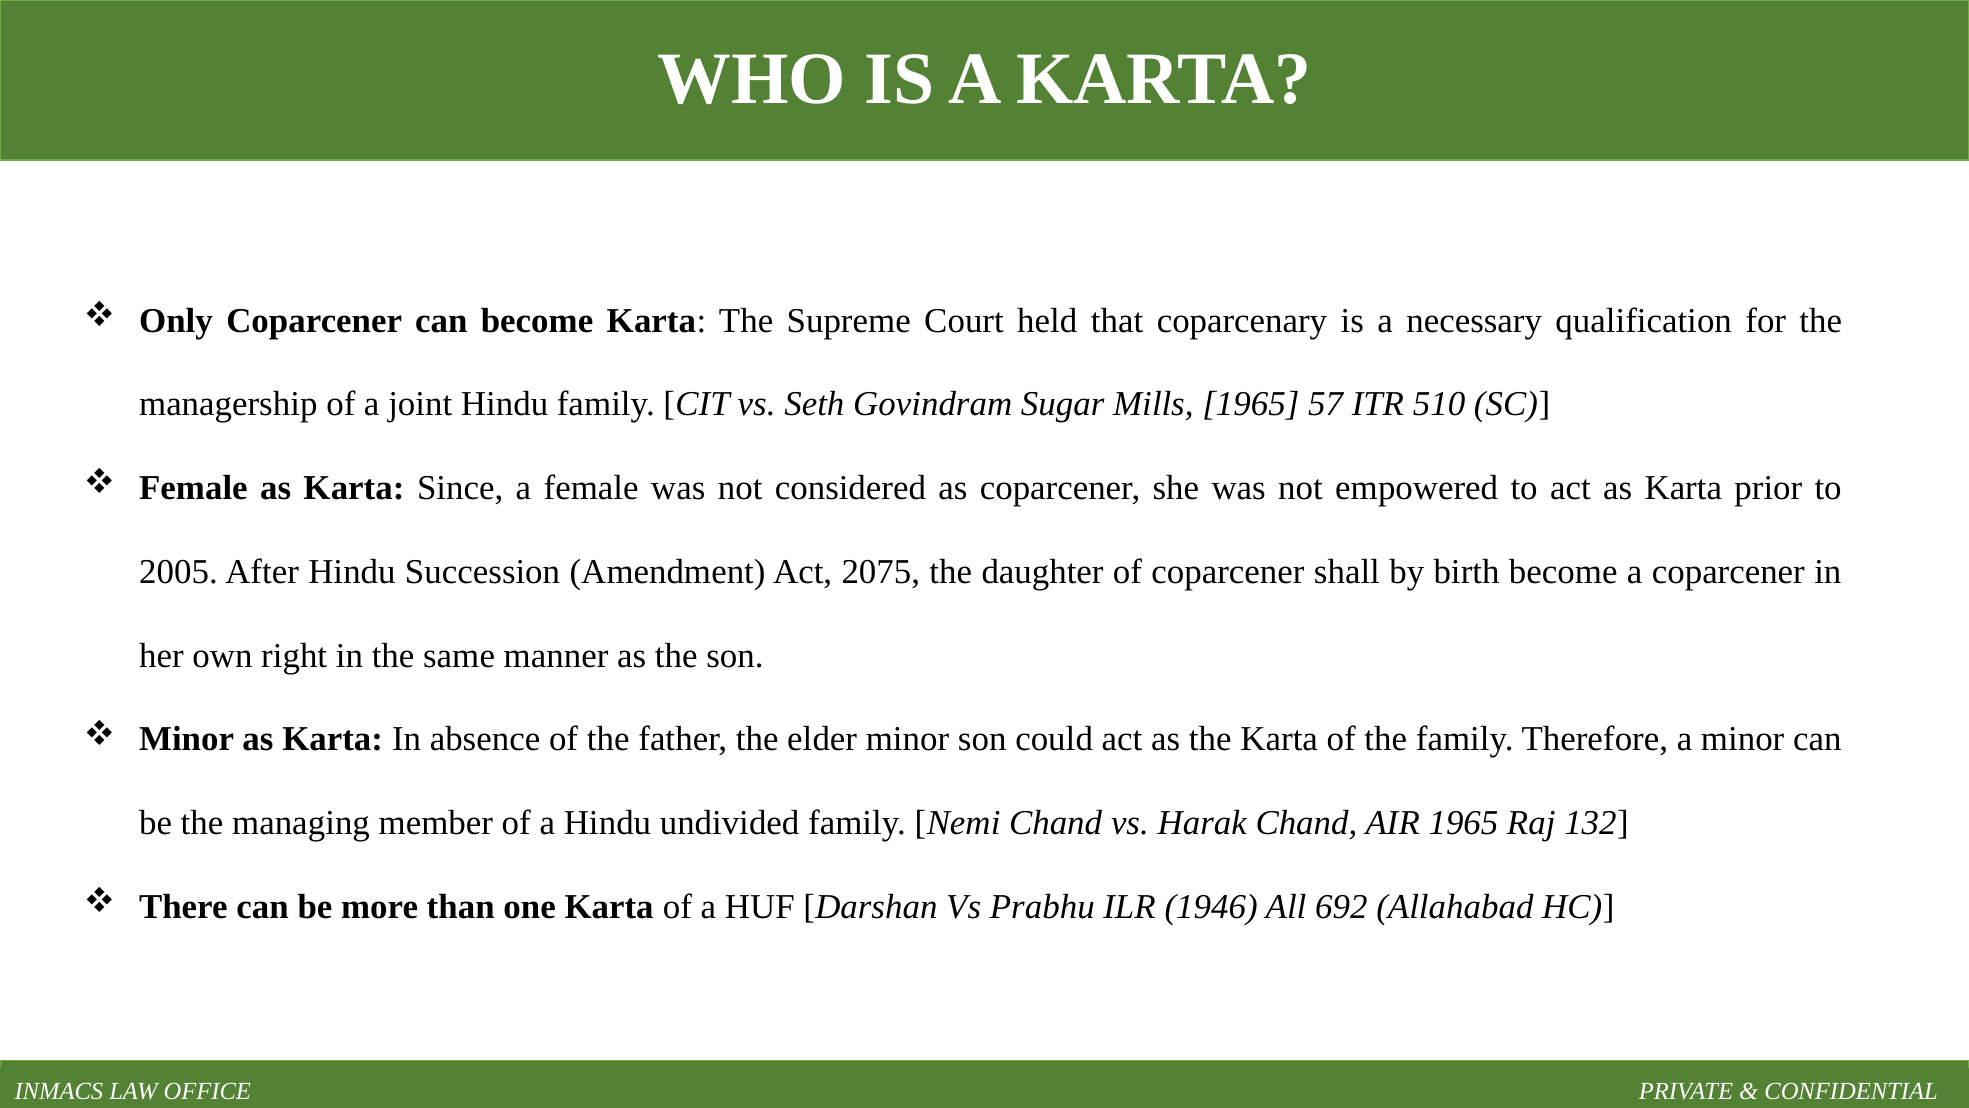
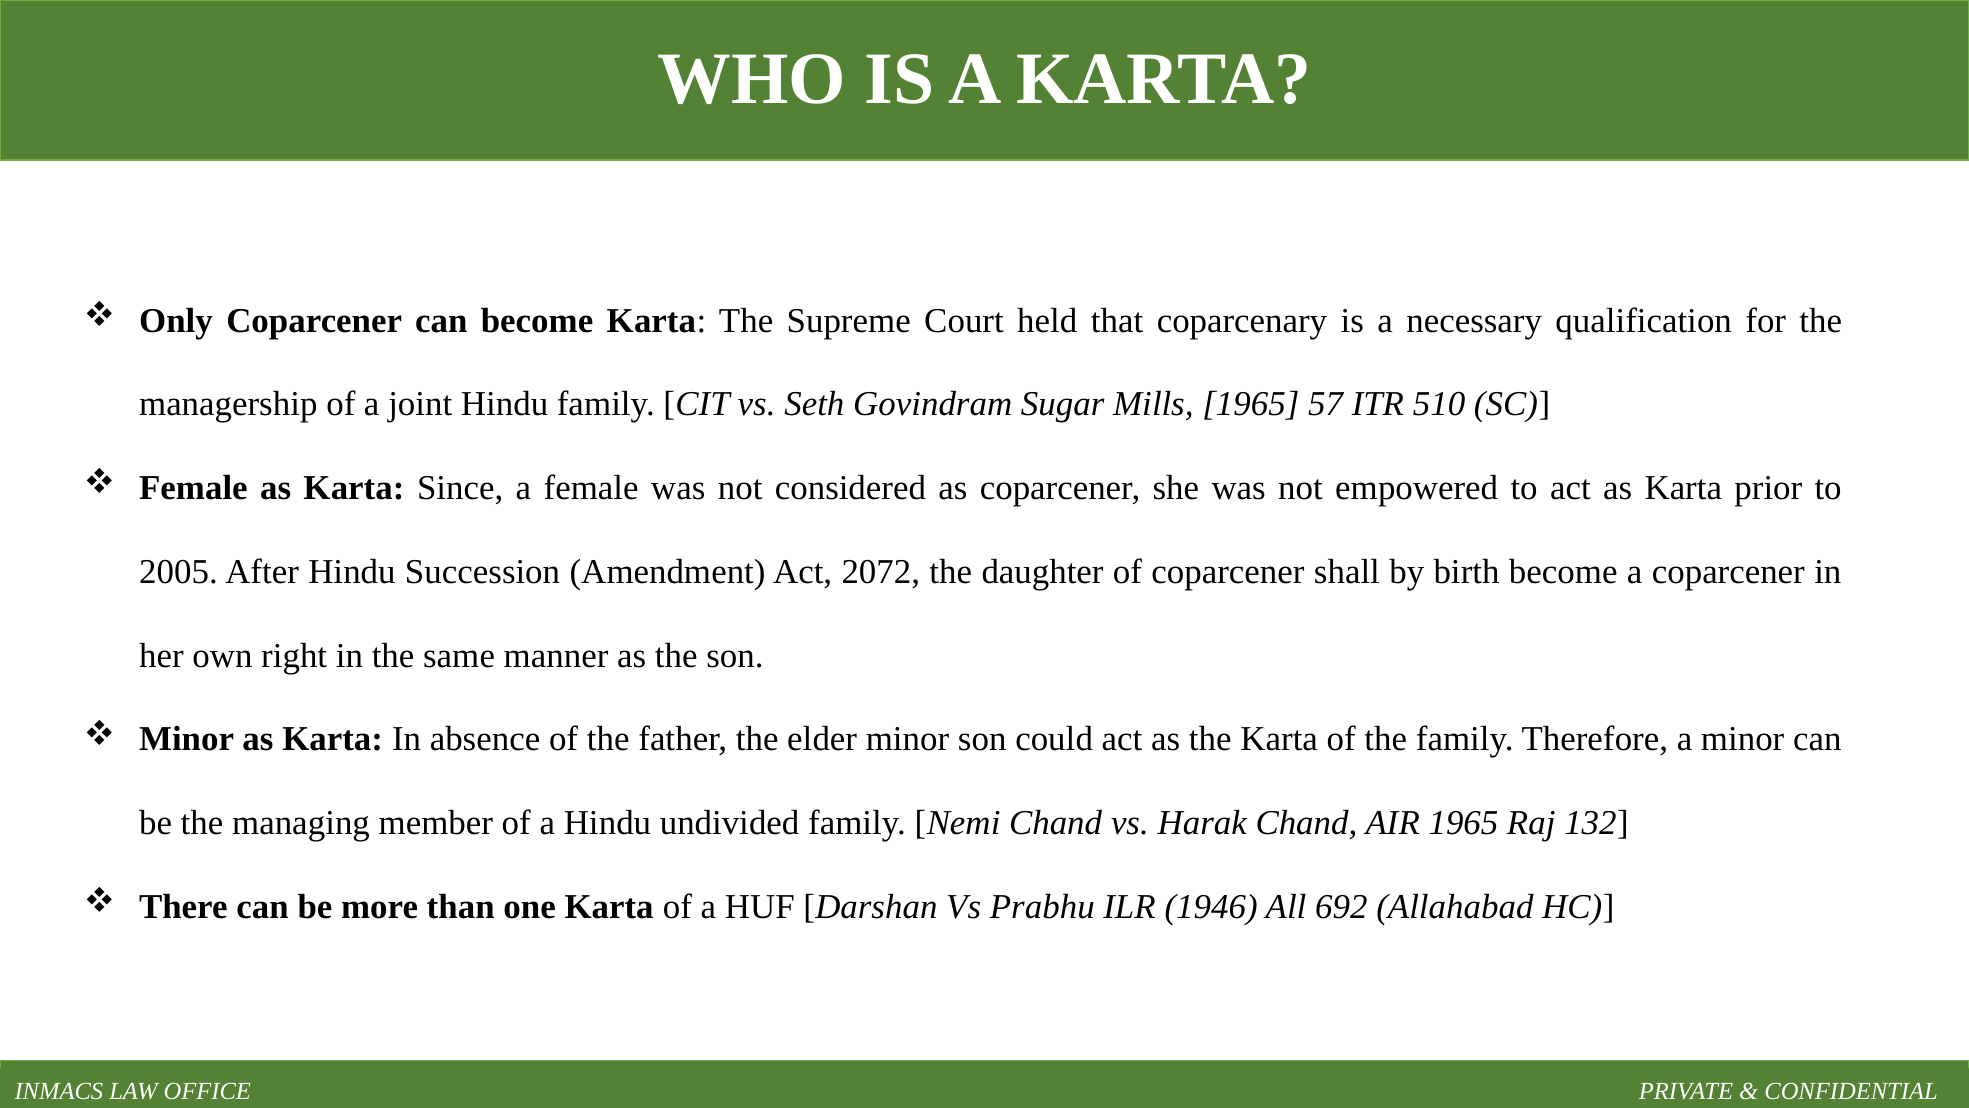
2075: 2075 -> 2072 (881, 572)
